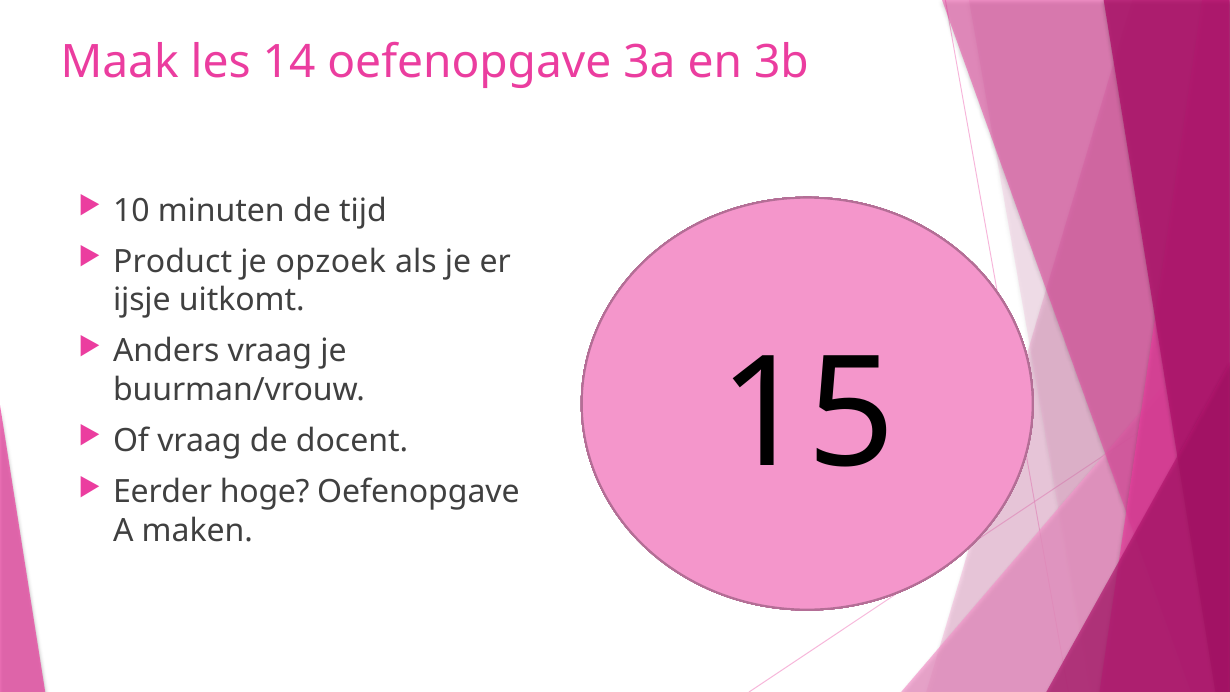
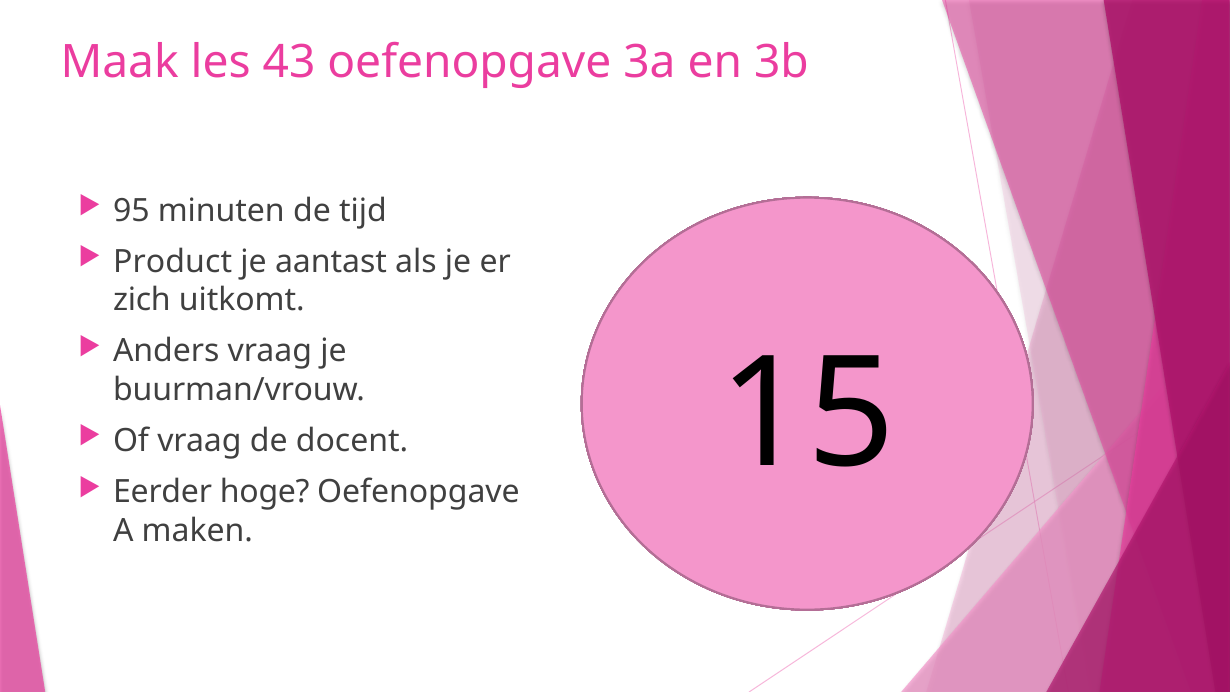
les 14: 14 -> 43 (289, 62)
10: 10 -> 95 (131, 211)
opzoek: opzoek -> aantast (331, 262)
ijsje: ijsje -> zich (142, 300)
